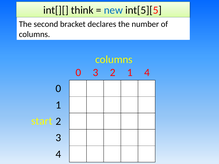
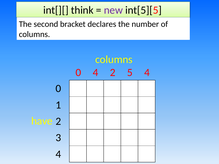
new colour: blue -> purple (113, 10)
0 3: 3 -> 4 (96, 73)
2 1: 1 -> 5 (130, 73)
start: start -> have (42, 121)
